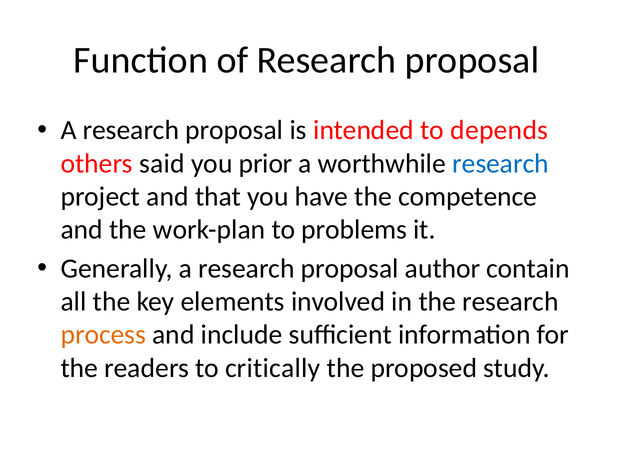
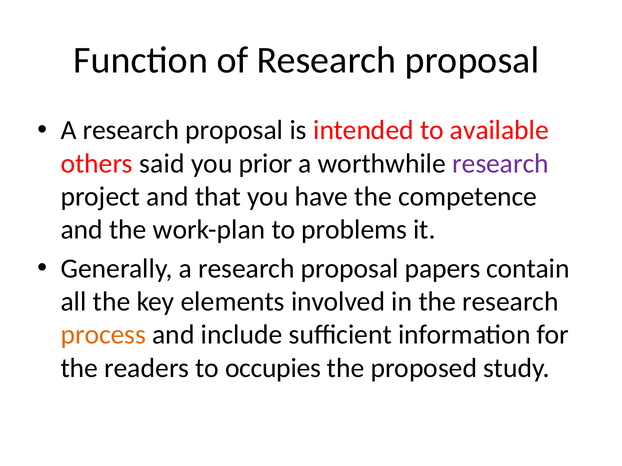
depends: depends -> available (499, 130)
research colour: blue -> purple (501, 164)
author: author -> papers (443, 269)
critically: critically -> occupies (273, 368)
